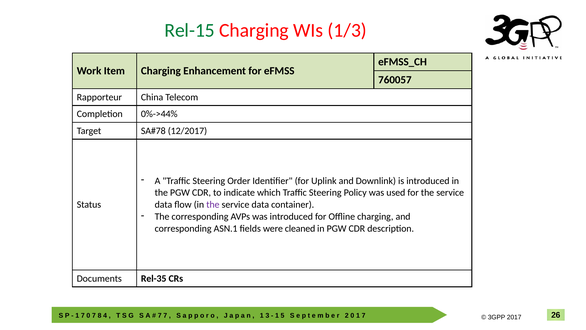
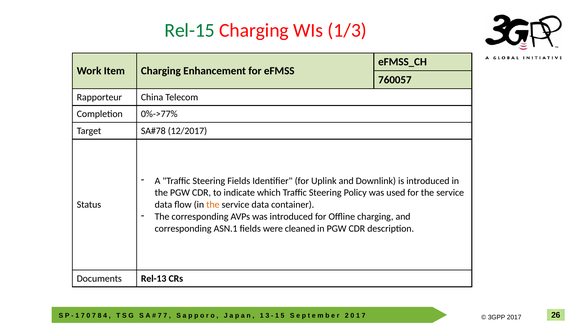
0%->44%: 0%->44% -> 0%->77% (159, 114)
Steering Order: Order -> Fields (239, 181)
the colour: purple -> orange (213, 204)
Rel-35: Rel-35 -> Rel-13 (154, 278)
